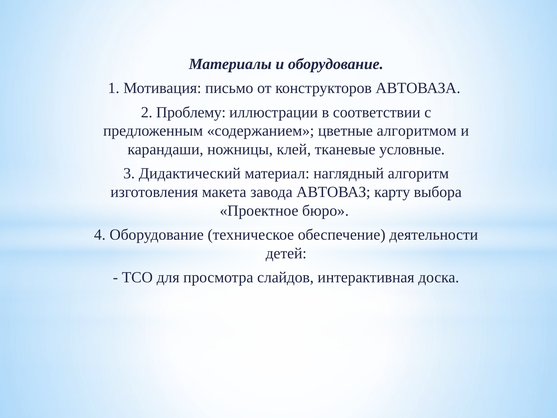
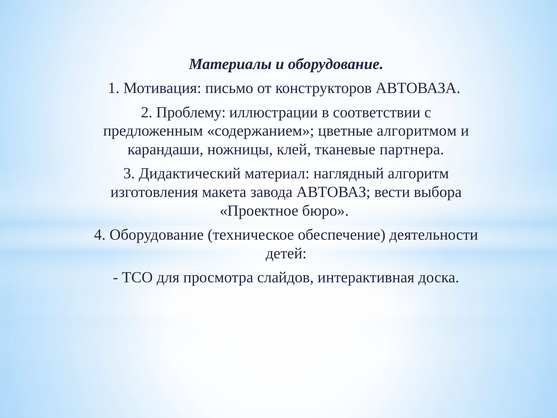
условные: условные -> партнера (412, 149)
карту: карту -> вести (392, 192)
